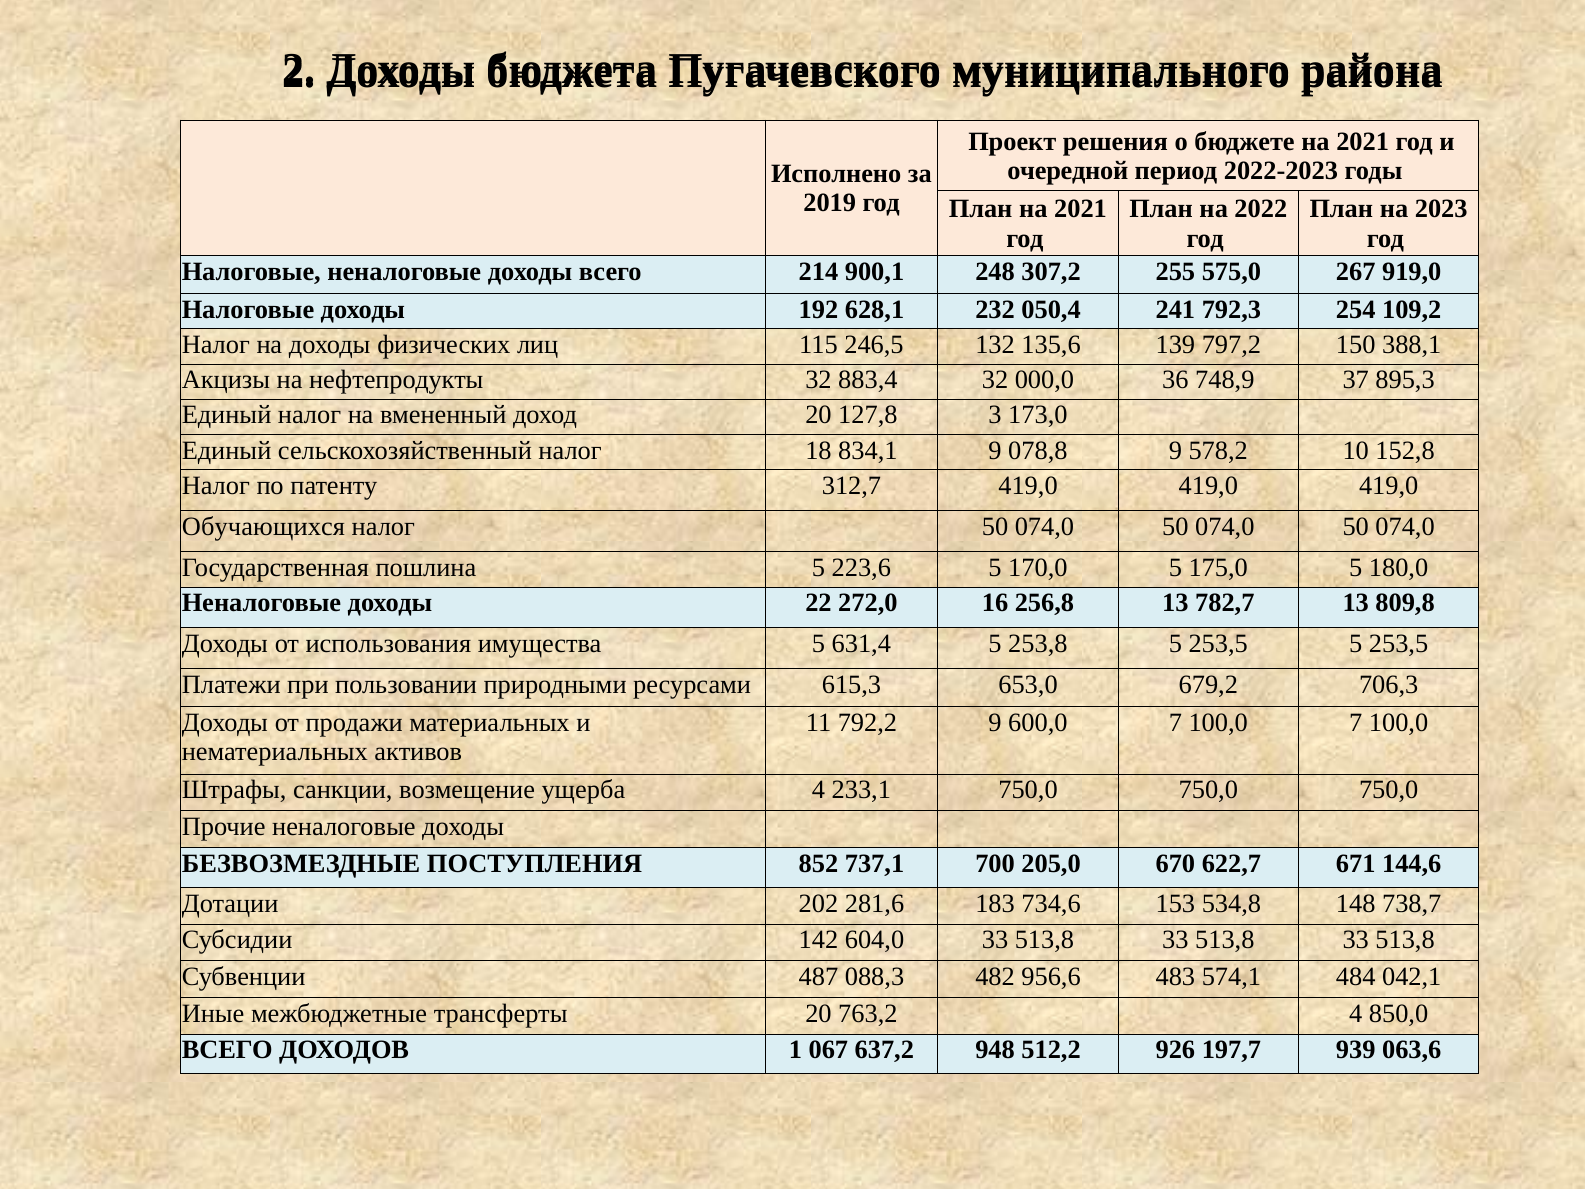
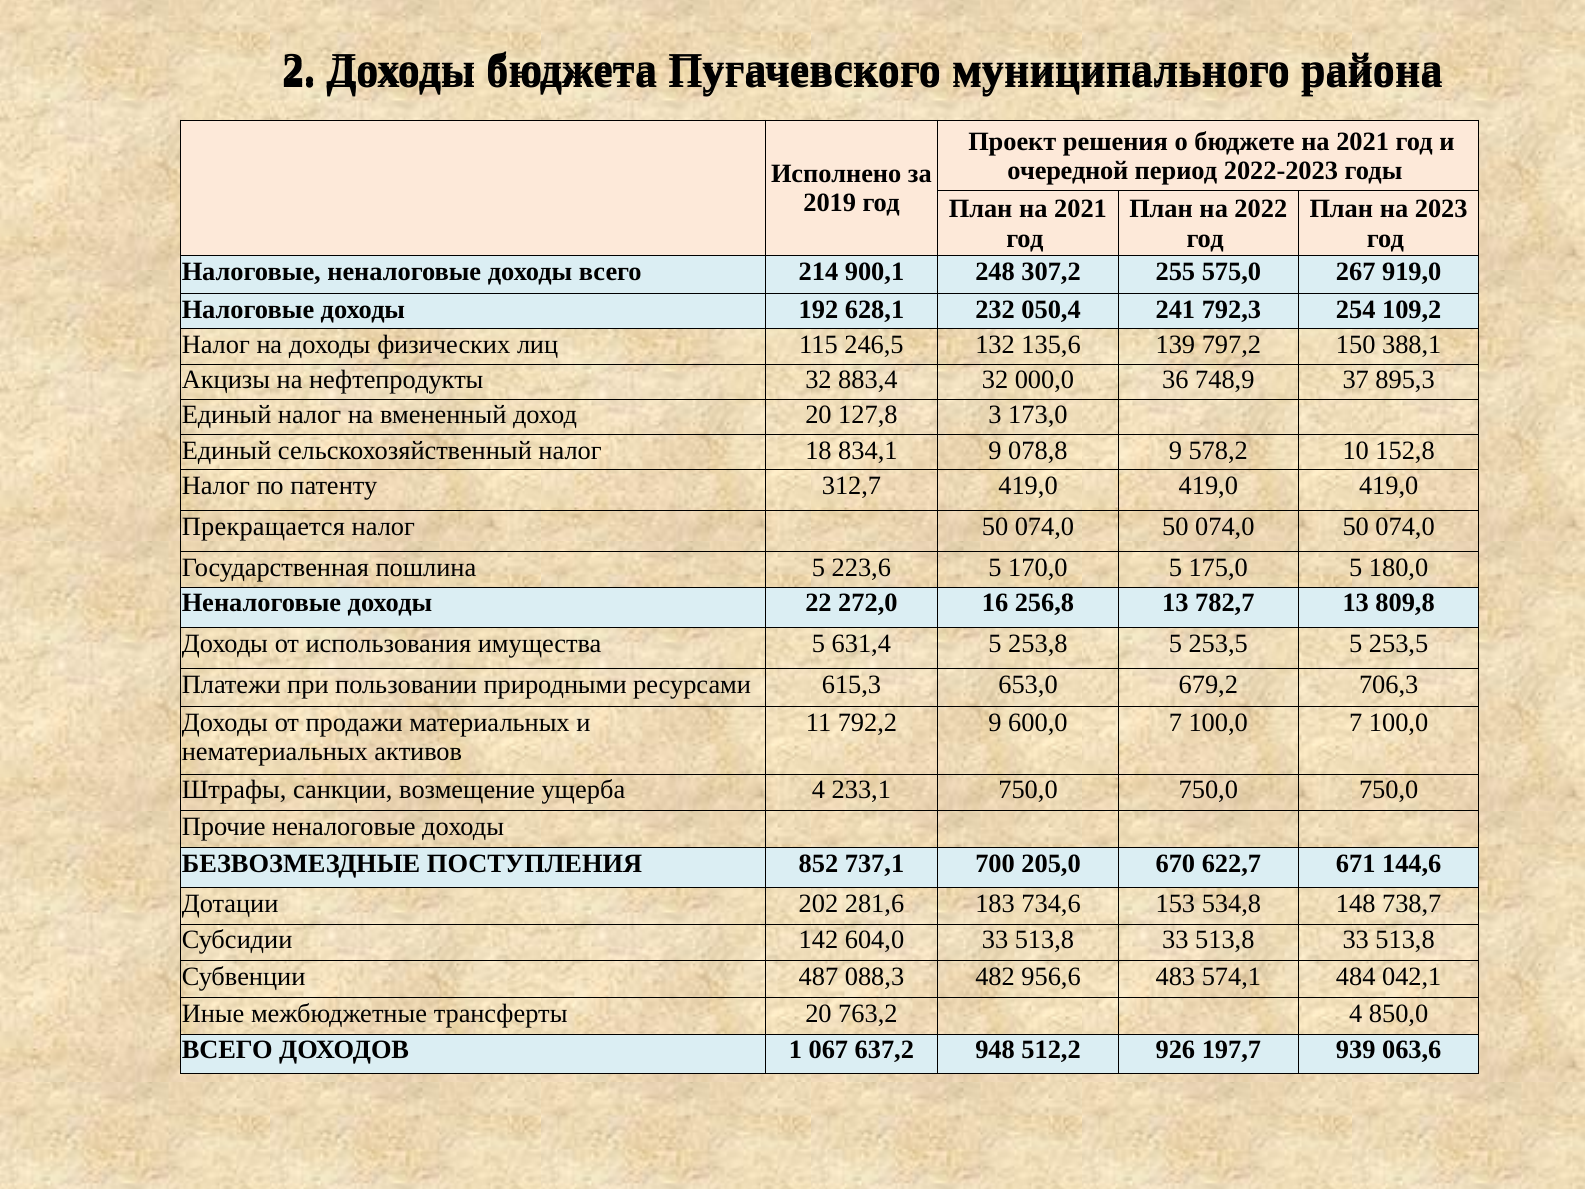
Обучающихся: Обучающихся -> Прекращается (263, 527)
